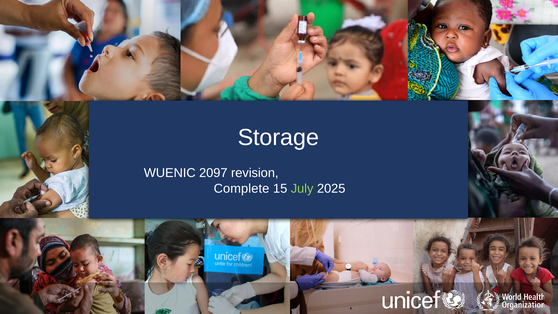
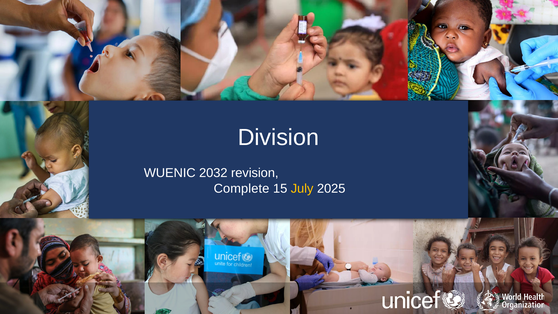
Storage: Storage -> Division (278, 137)
2097: 2097 -> 2032 (213, 173)
July colour: light green -> yellow (302, 188)
